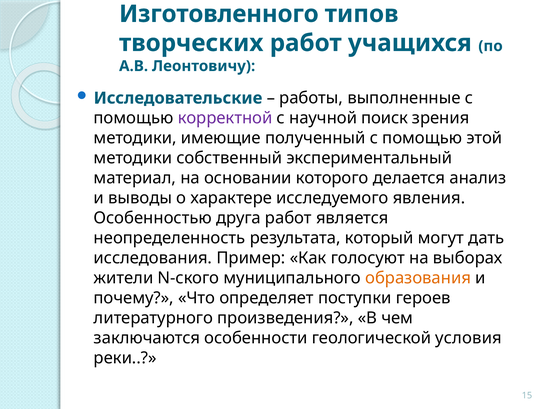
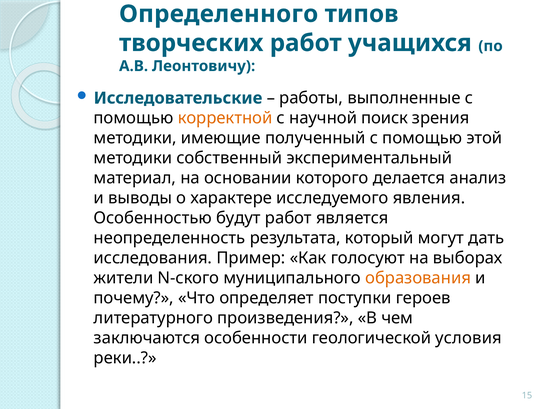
Изготовленного: Изготовленного -> Определенного (219, 14)
корректной colour: purple -> orange (225, 118)
друга: друга -> будут (238, 218)
